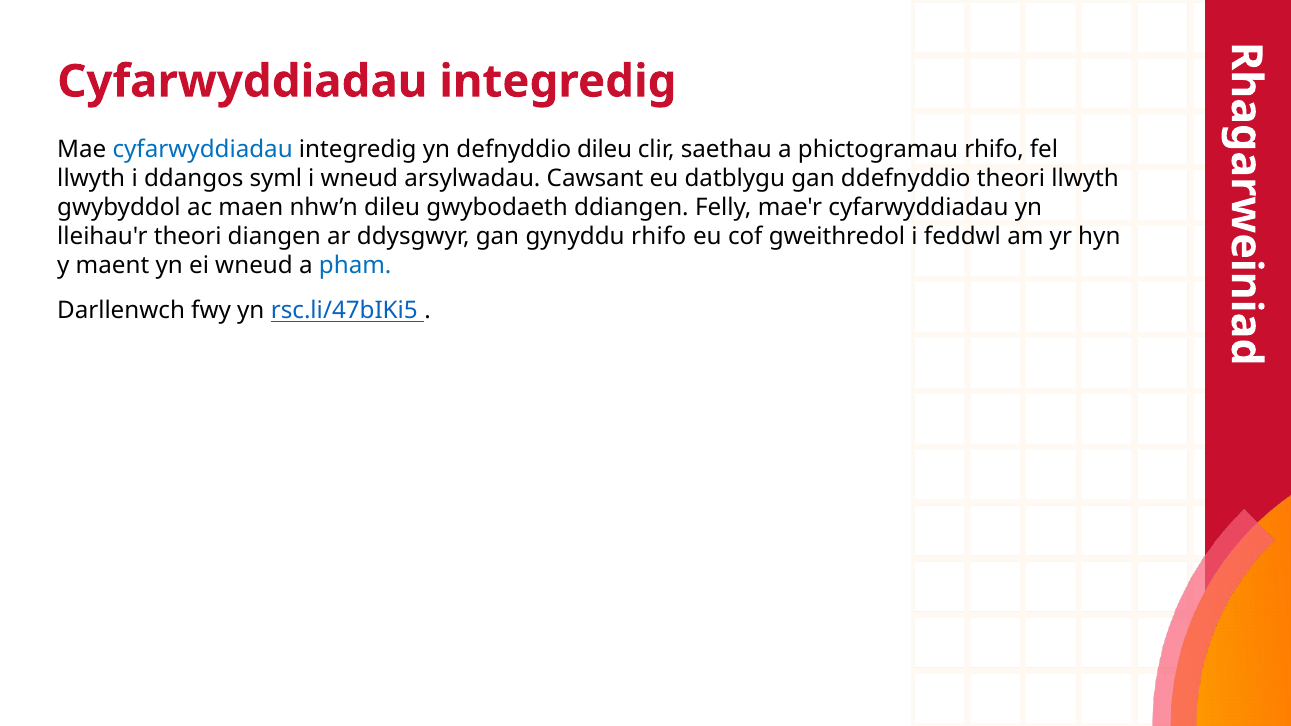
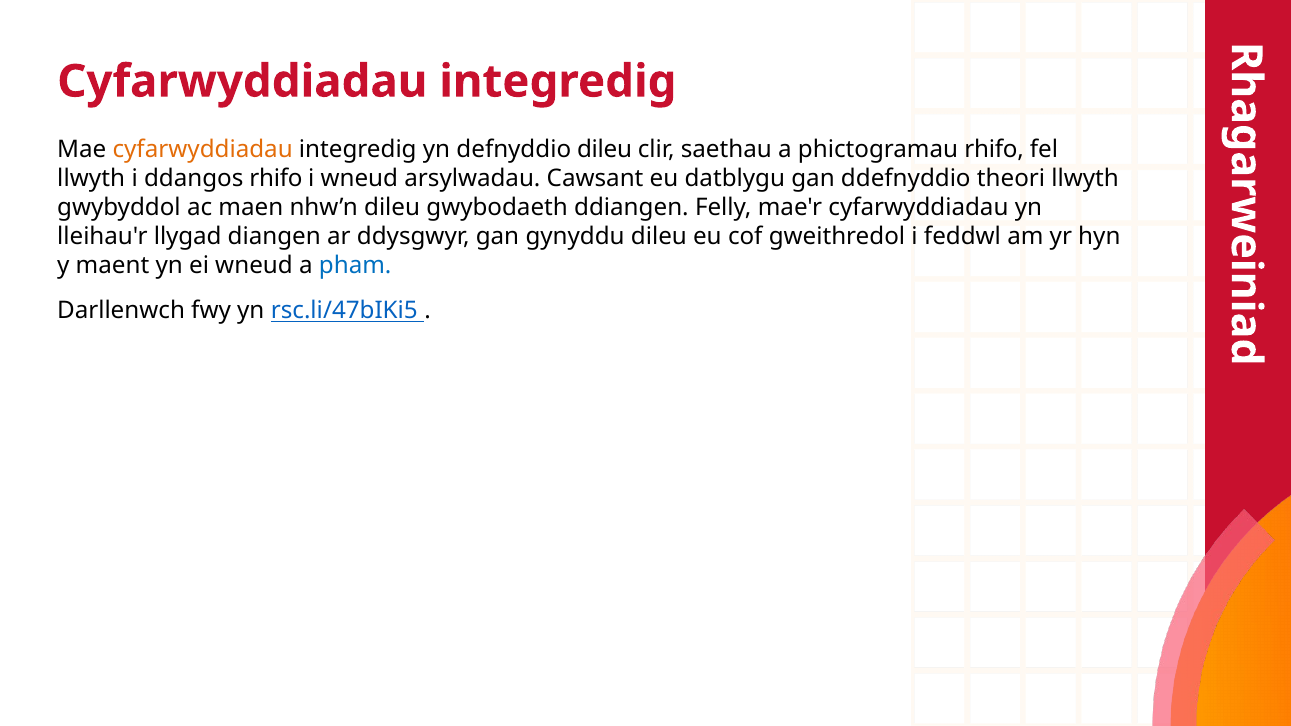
cyfarwyddiadau colour: blue -> orange (203, 150)
ddangos syml: syml -> rhifo (276, 179)
lleihau'r theori: theori -> llygad (188, 237)
gynyddu rhifo: rhifo -> dileu (659, 237)
